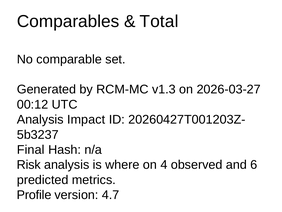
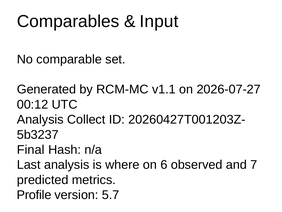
Total: Total -> Input (159, 21)
v1.3: v1.3 -> v1.1 (164, 89)
2026-03-27: 2026-03-27 -> 2026-07-27 (229, 89)
Impact: Impact -> Collect (86, 119)
Risk: Risk -> Last (29, 164)
4: 4 -> 6 (164, 164)
6: 6 -> 7 (254, 164)
4.7: 4.7 -> 5.7 (111, 195)
